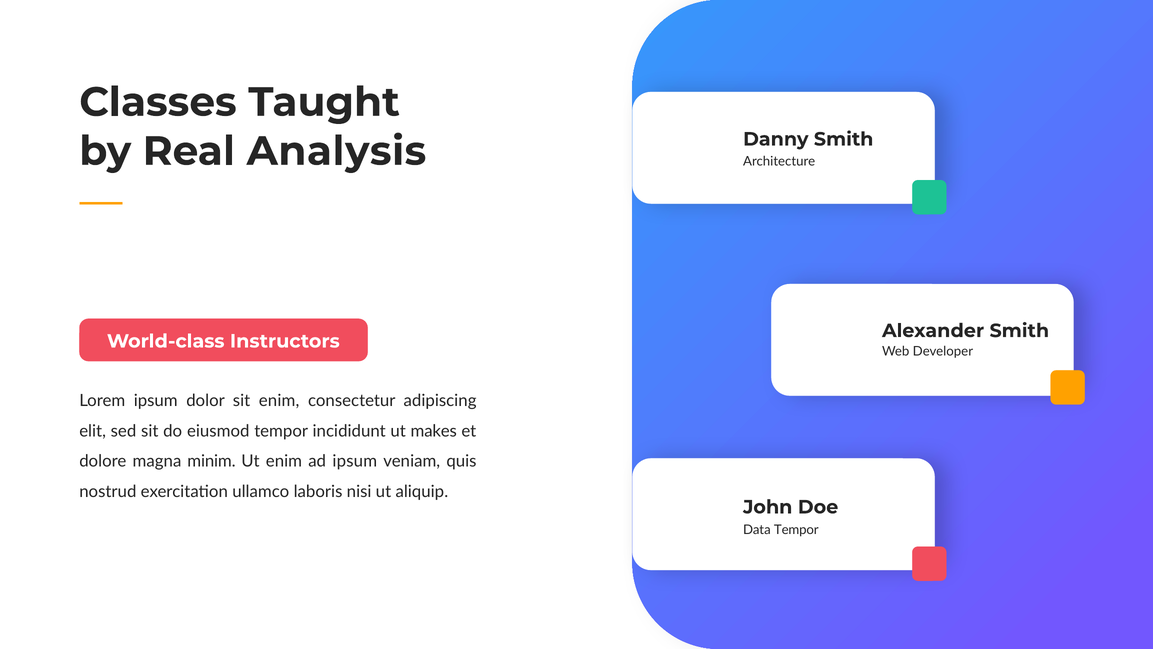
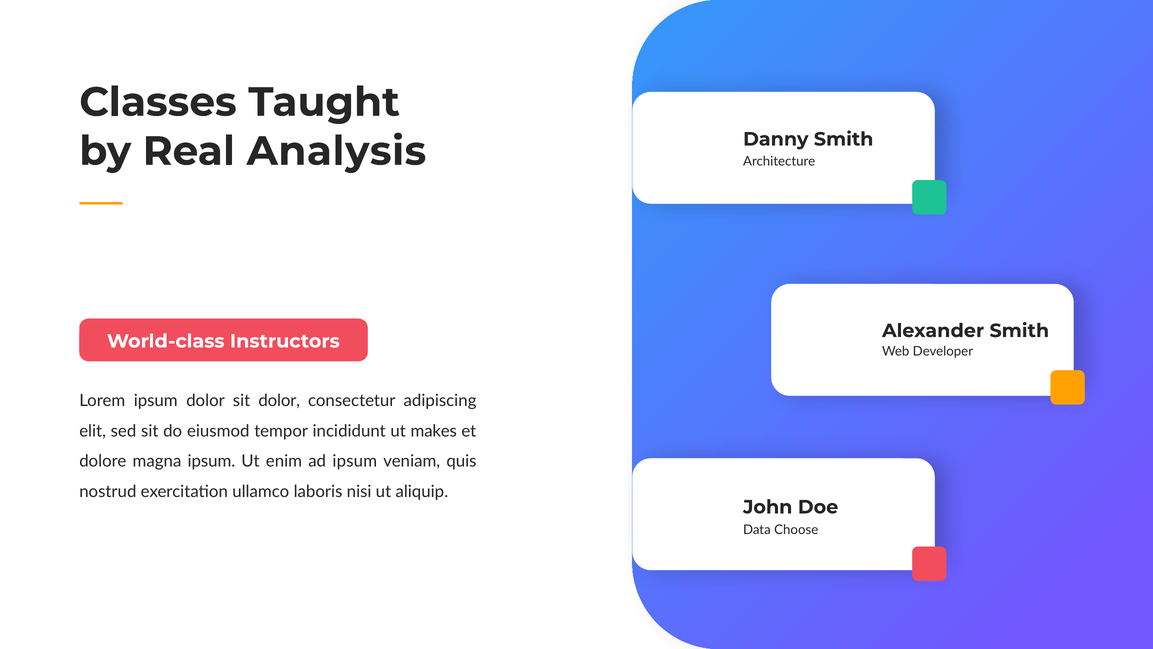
sit enim: enim -> dolor (279, 401)
magna minim: minim -> ipsum (211, 461)
Data Tempor: Tempor -> Choose (796, 530)
